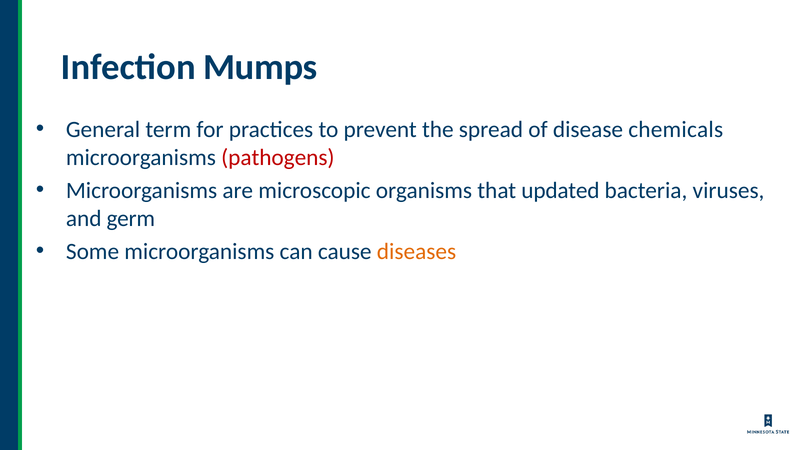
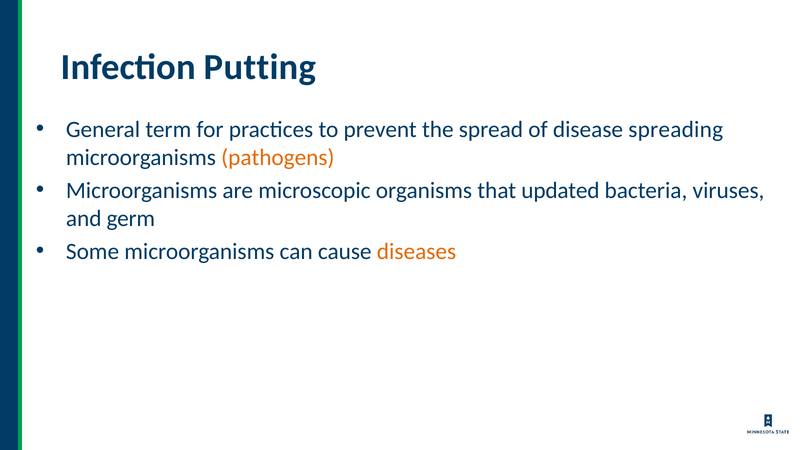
Mumps: Mumps -> Putting (260, 67)
chemicals: chemicals -> spreading (676, 130)
pathogens colour: red -> orange (278, 157)
